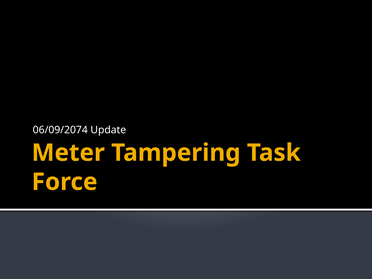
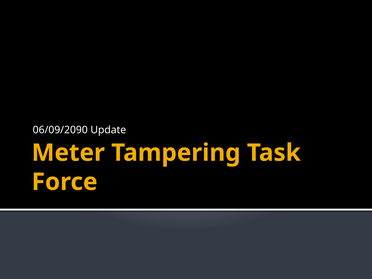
06/09/2074: 06/09/2074 -> 06/09/2090 (60, 130)
